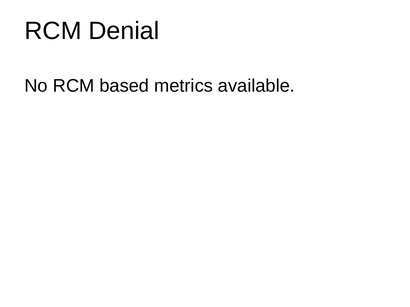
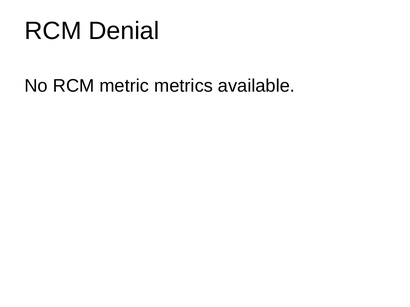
based: based -> metric (124, 86)
